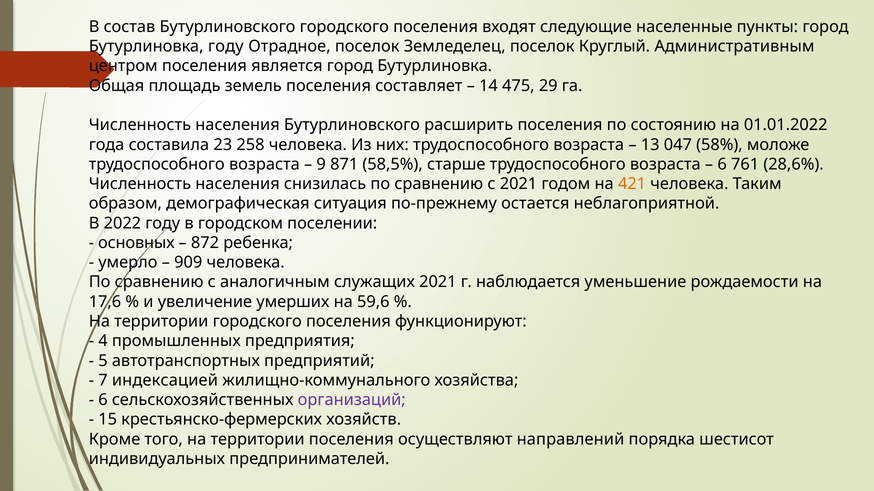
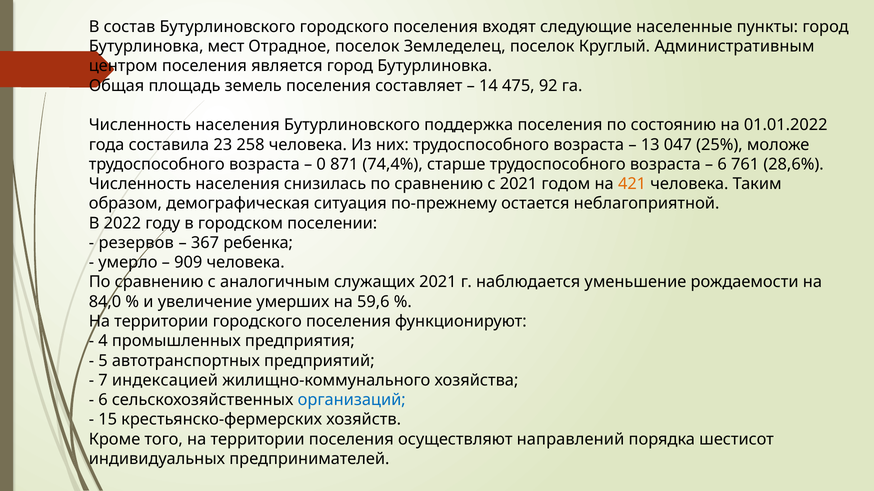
Бутурлиновка году: году -> мест (226, 46)
29: 29 -> 92 (548, 86)
расширить: расширить -> поддержка (469, 125)
58%: 58% -> 25% (719, 145)
9: 9 -> 0 (321, 164)
58,5%: 58,5% -> 74,4% (393, 164)
основных: основных -> резервов (136, 243)
872: 872 -> 367 (205, 243)
17,6: 17,6 -> 84,0 (105, 302)
организаций colour: purple -> blue (352, 400)
